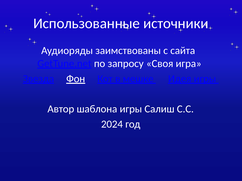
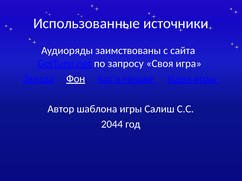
2024: 2024 -> 2044 (112, 124)
